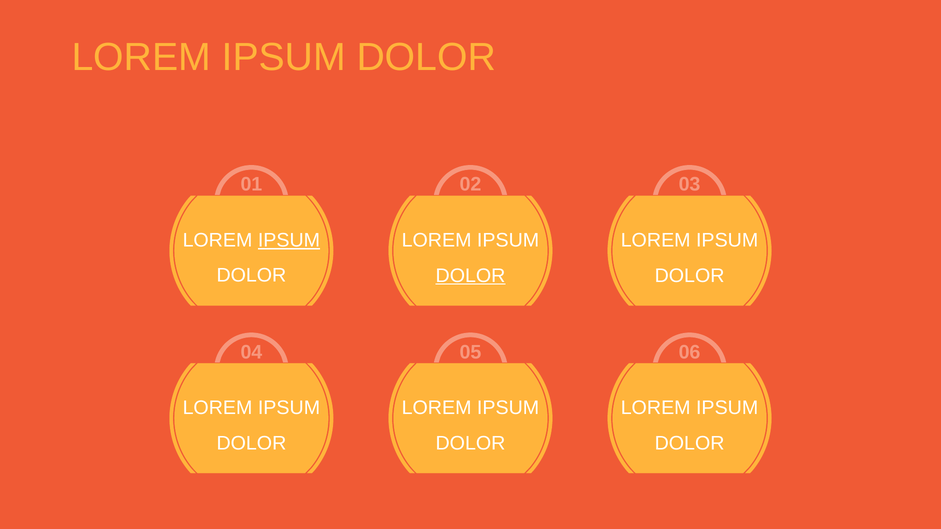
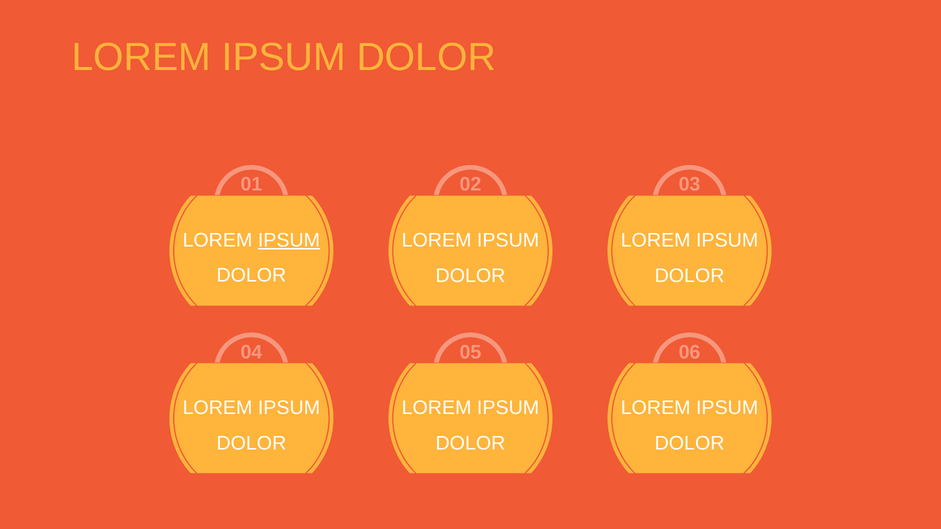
DOLOR underline: present -> none (470, 276)
